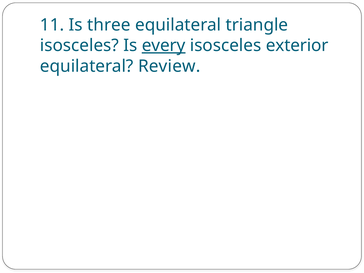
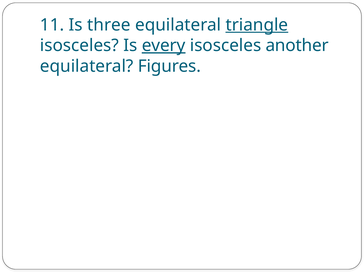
triangle underline: none -> present (257, 25)
exterior: exterior -> another (297, 45)
Review: Review -> Figures (169, 66)
